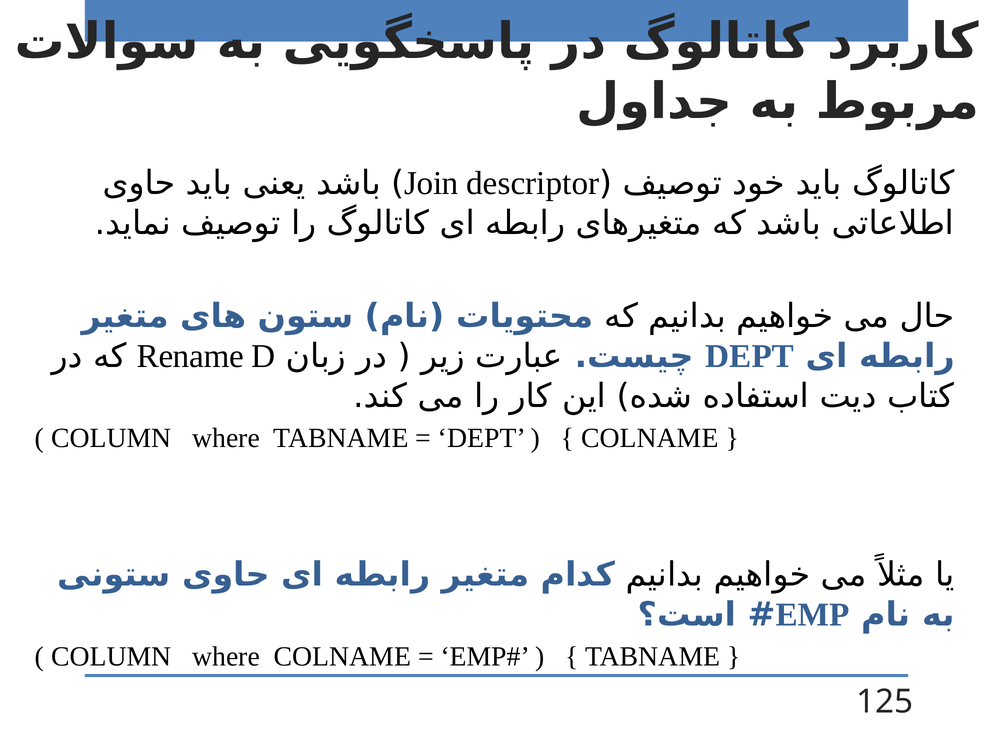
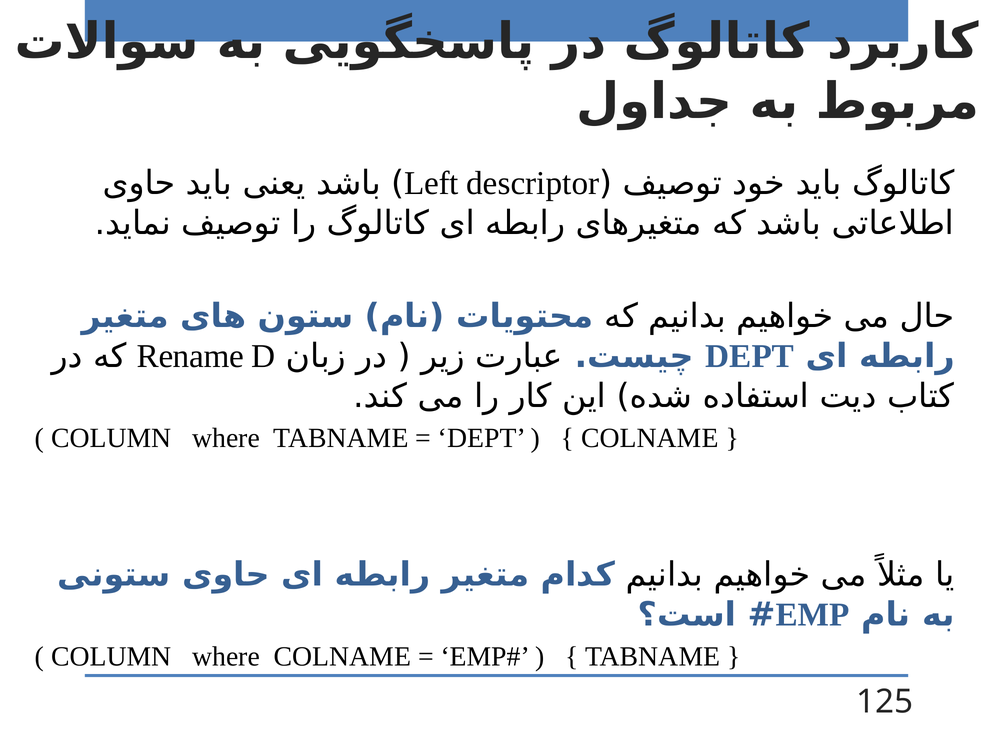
Join: Join -> Left (431, 183)
